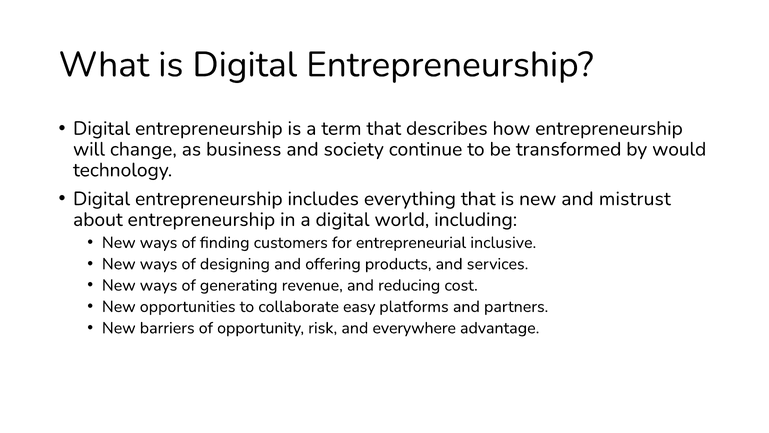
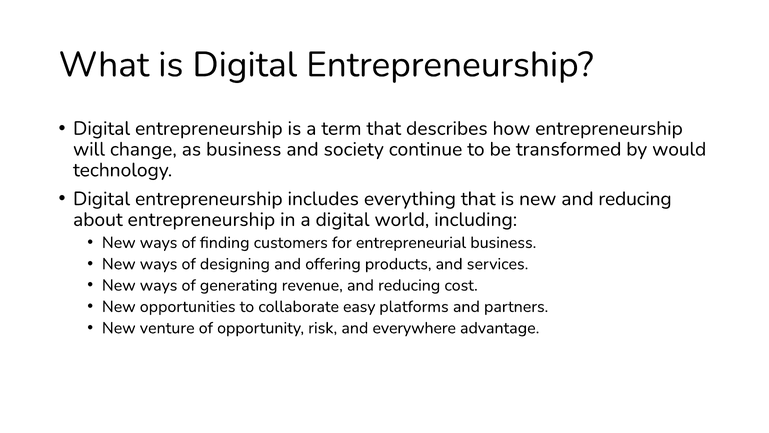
new and mistrust: mistrust -> reducing (635, 199)
entrepreneurial inclusive: inclusive -> business (503, 242)
barriers: barriers -> venture (167, 328)
